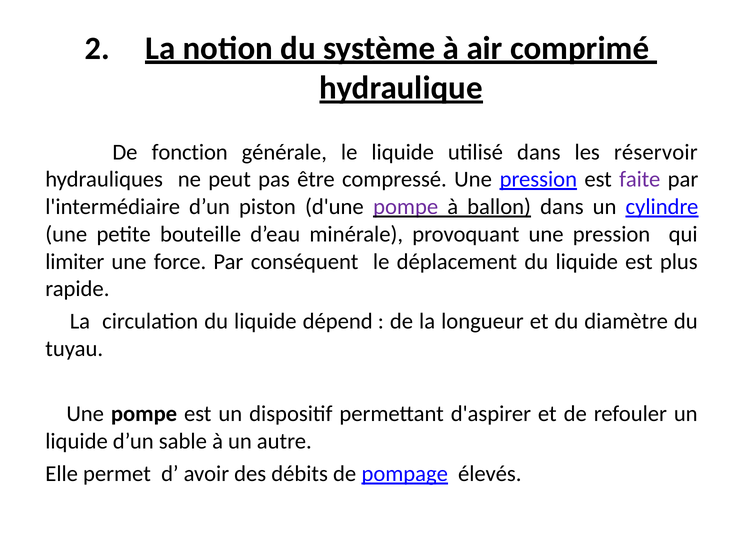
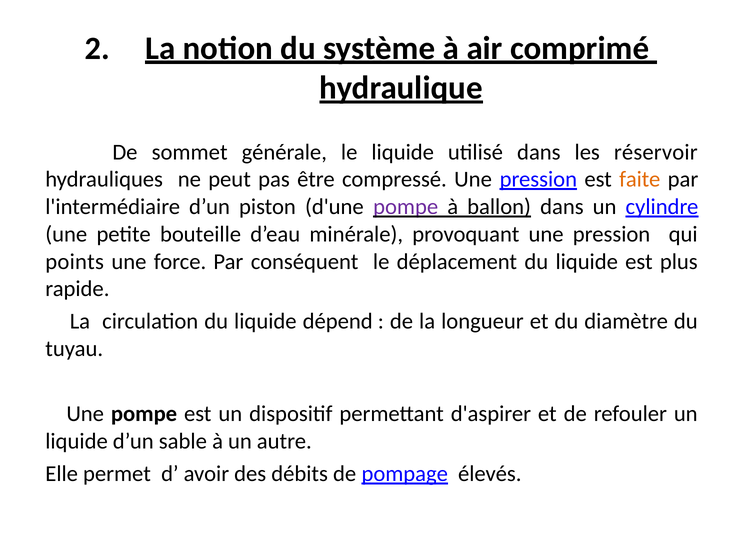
fonction: fonction -> sommet (190, 152)
faite colour: purple -> orange (640, 179)
limiter: limiter -> points (75, 261)
